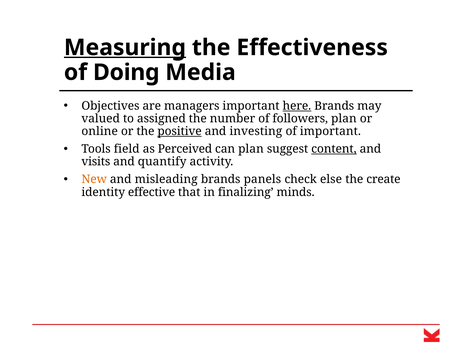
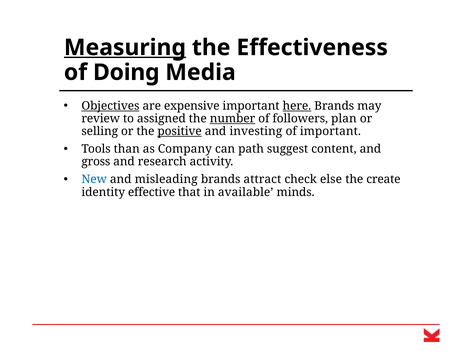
Objectives underline: none -> present (110, 106)
managers: managers -> expensive (192, 106)
valued: valued -> review (101, 119)
number underline: none -> present (233, 119)
online: online -> selling (100, 131)
field: field -> than (127, 149)
Perceived: Perceived -> Company (185, 149)
can plan: plan -> path (251, 149)
content underline: present -> none (334, 149)
visits: visits -> gross (96, 162)
quantify: quantify -> research (162, 162)
New colour: orange -> blue (94, 179)
panels: panels -> attract (262, 179)
finalizing: finalizing -> available (246, 192)
